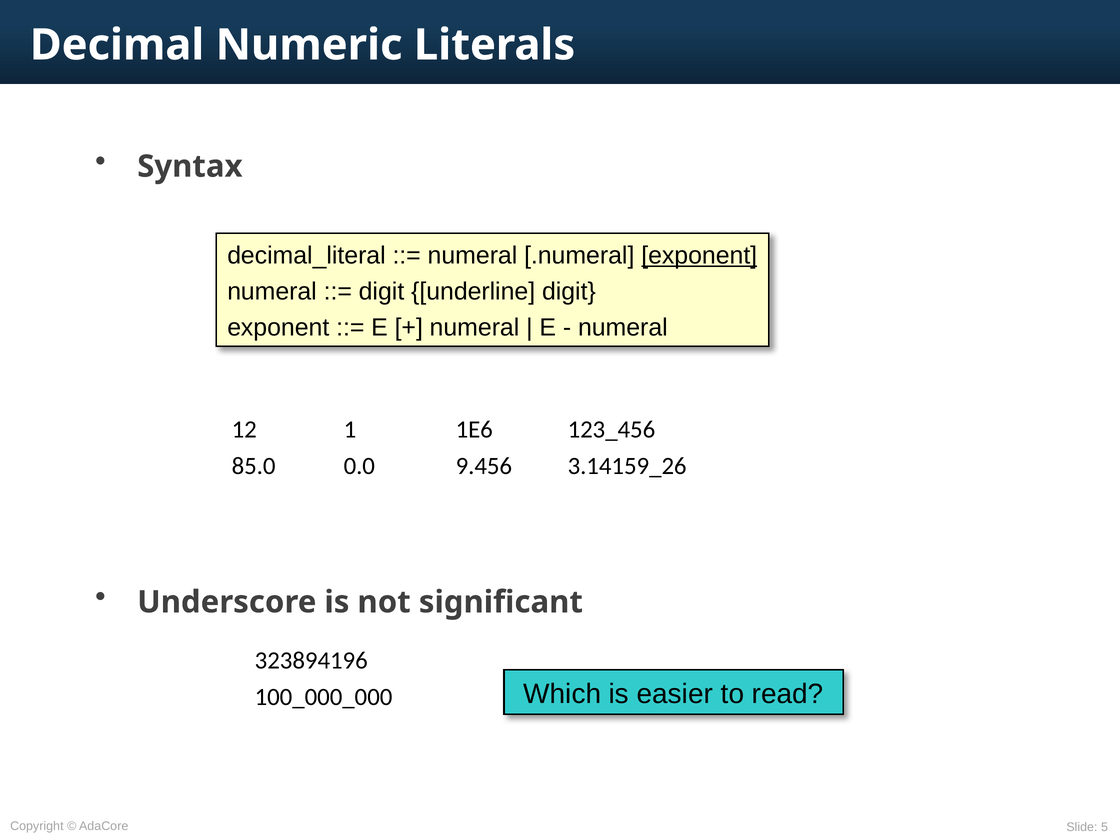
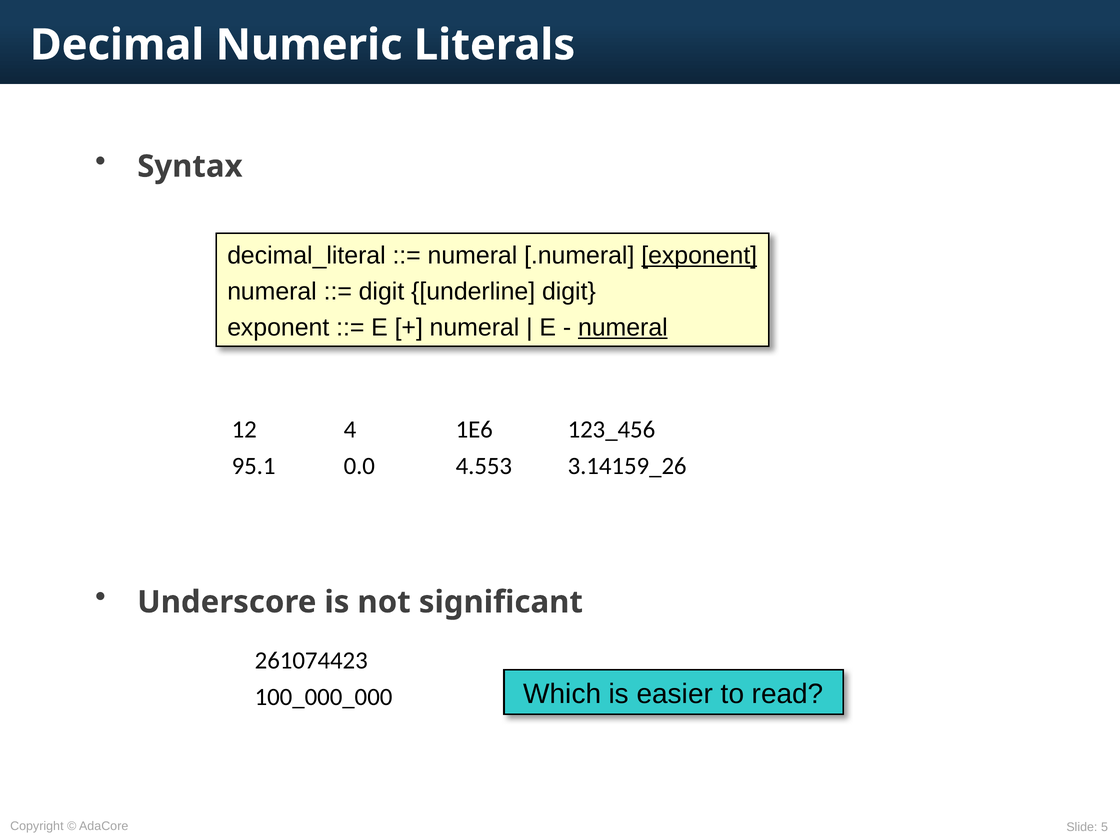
numeral underline: none -> present (623, 328)
1: 1 -> 4 (350, 429)
85.0: 85.0 -> 95.1 (254, 466)
9.456: 9.456 -> 4.553 (484, 466)
323894196: 323894196 -> 261074423 (311, 660)
